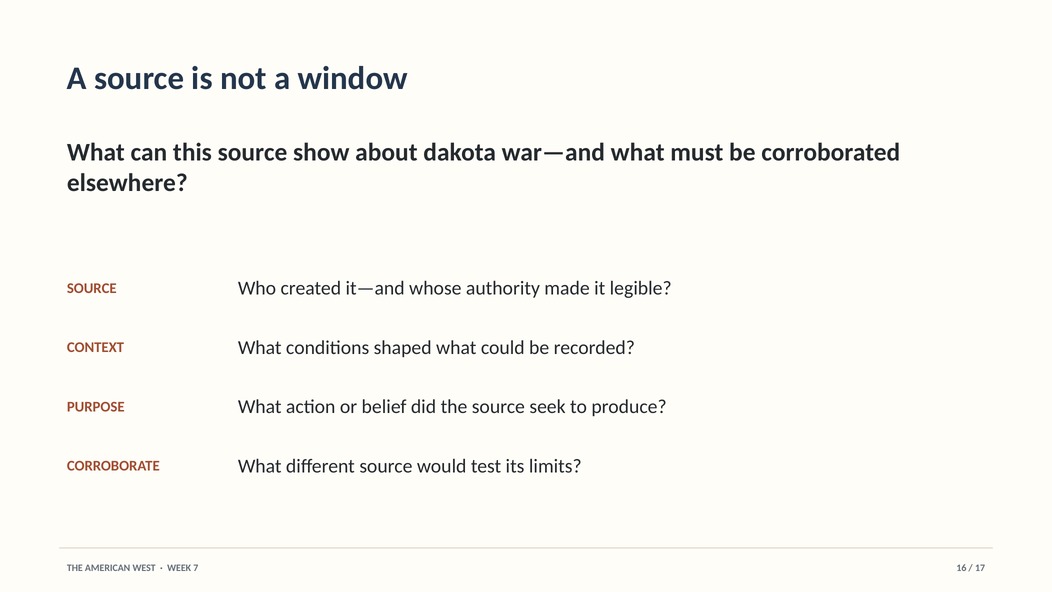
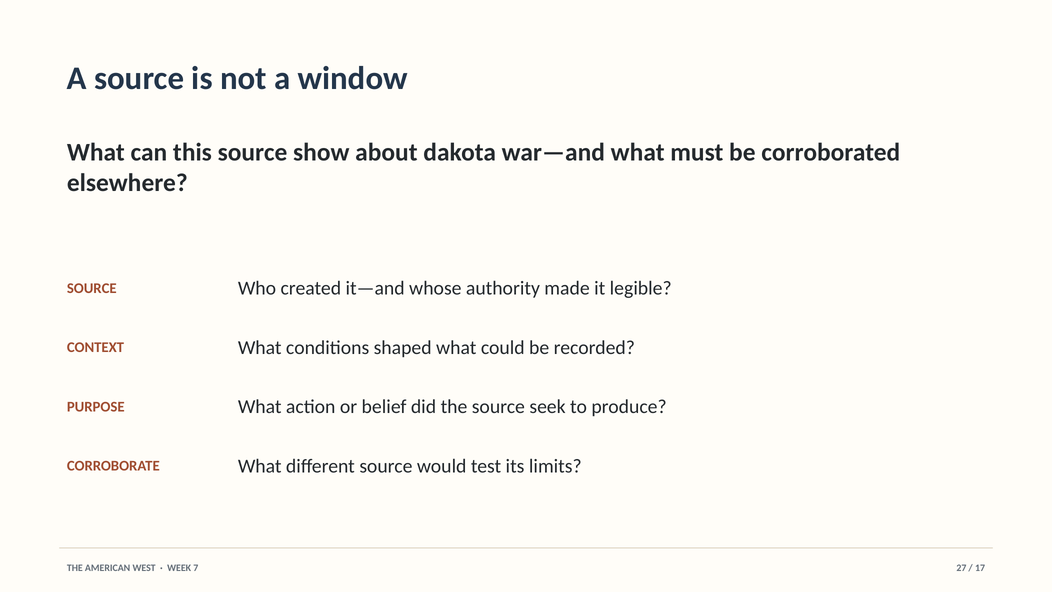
16: 16 -> 27 (961, 568)
